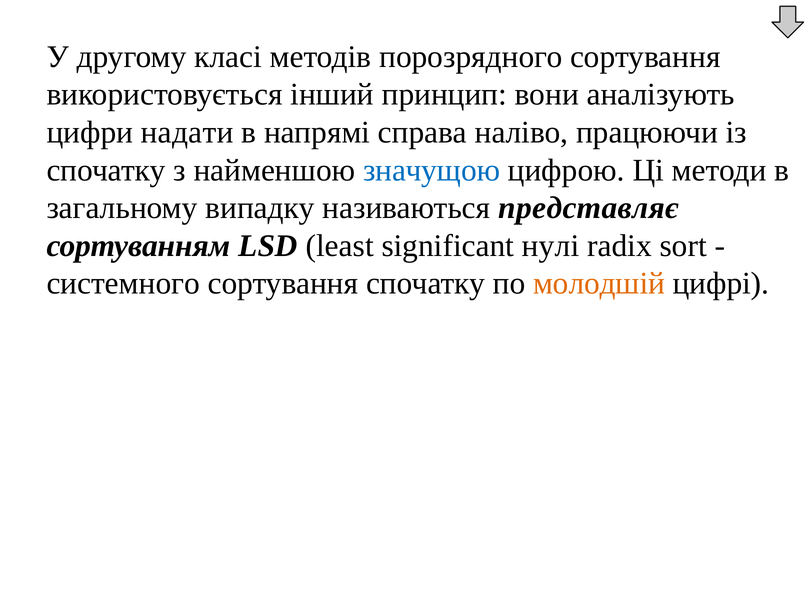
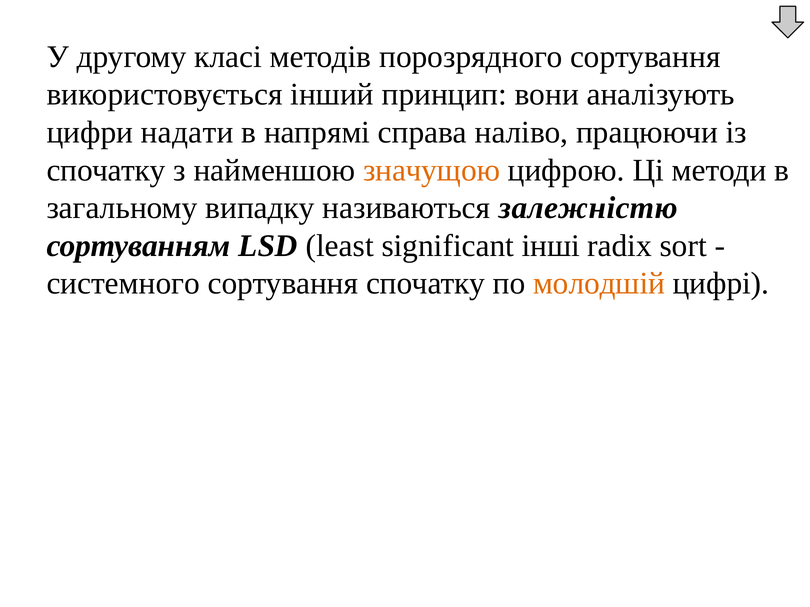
значущою colour: blue -> orange (432, 170)
представляє: представляє -> залежністю (588, 208)
нулі: нулі -> інші (551, 246)
